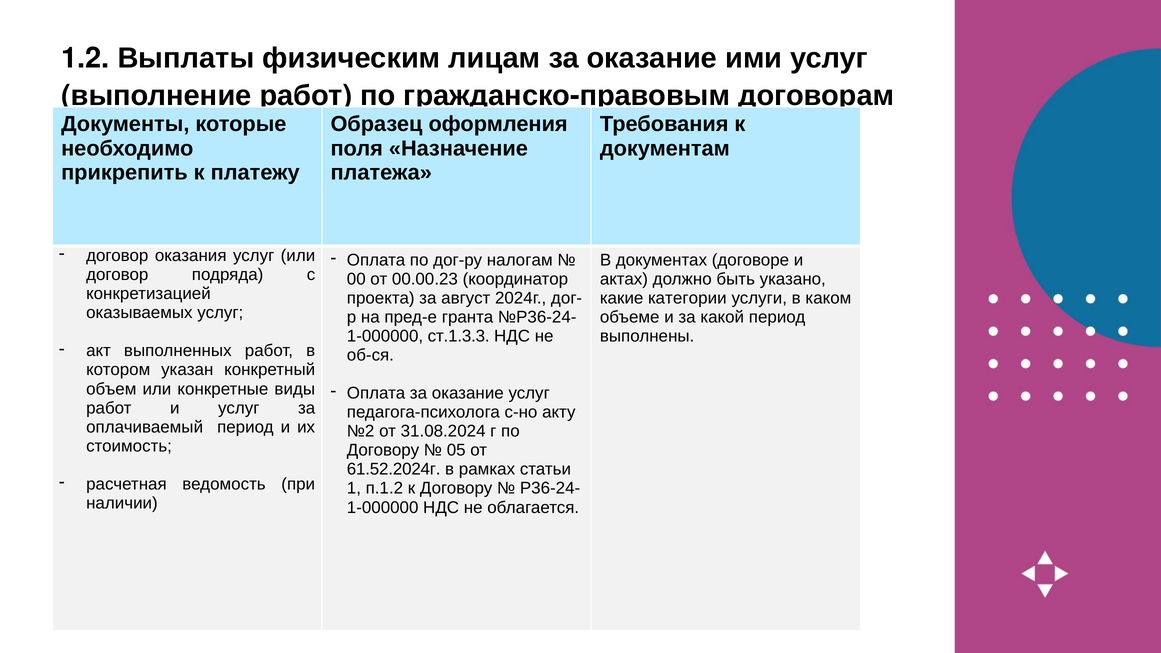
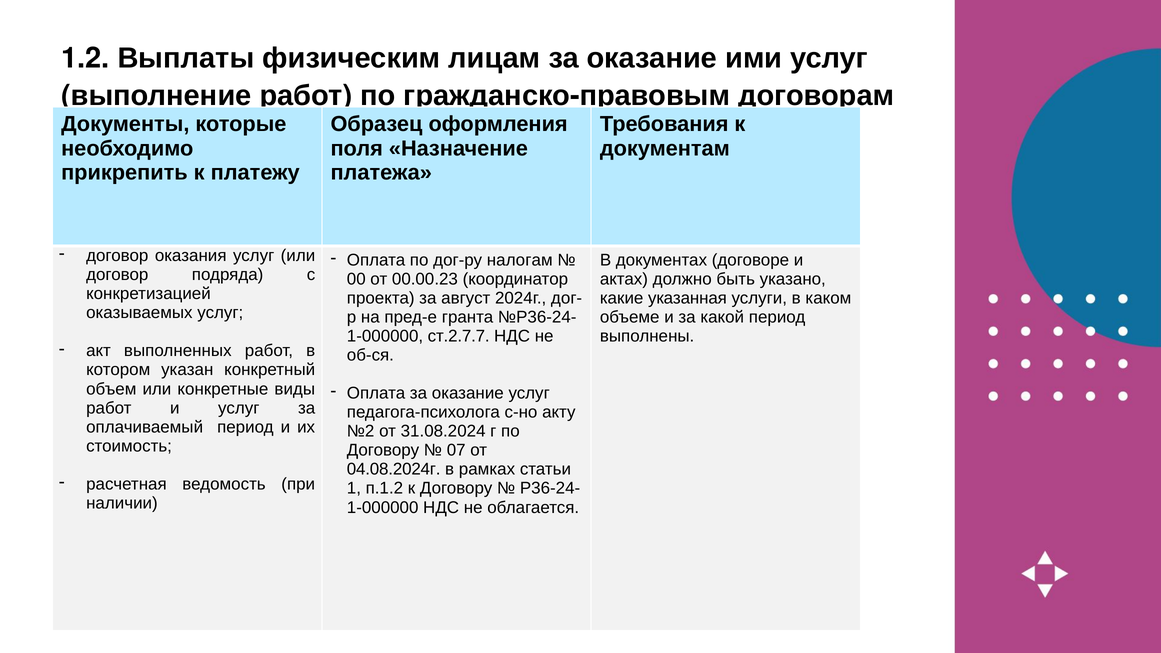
категории: категории -> указанная (687, 298)
ст.1.3.3: ст.1.3.3 -> ст.2.7.7 (459, 336)
05: 05 -> 07 (456, 450)
61.52.2024г: 61.52.2024г -> 04.08.2024г (394, 469)
